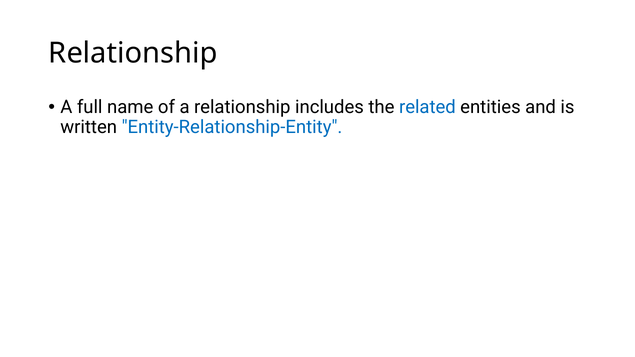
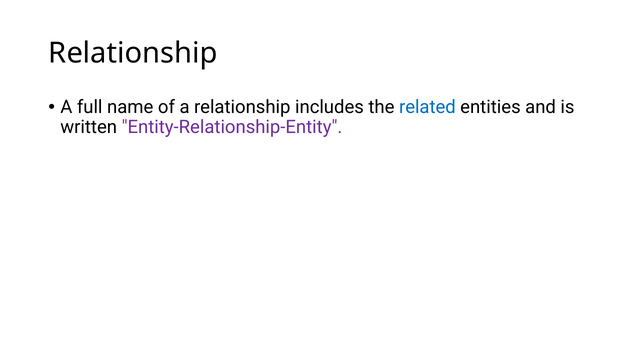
Entity-Relationship-Entity colour: blue -> purple (232, 127)
